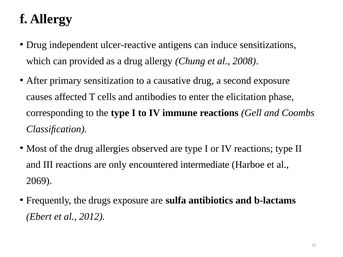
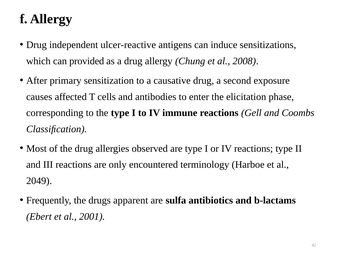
intermediate: intermediate -> terminology (205, 165)
2069: 2069 -> 2049 (39, 181)
drugs exposure: exposure -> apparent (131, 200)
2012: 2012 -> 2001 (92, 217)
